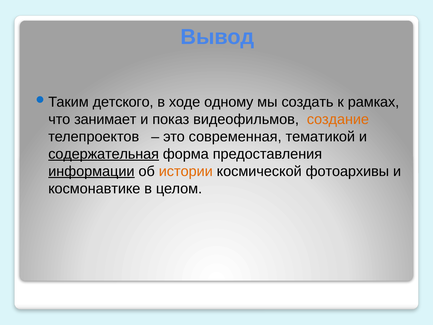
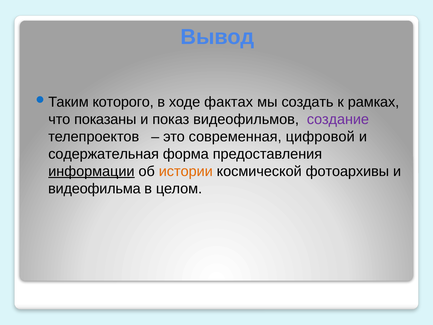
детского: детского -> которого (123, 102)
одному: одному -> фактах (229, 102)
занимает: занимает -> показаны (105, 119)
создание colour: orange -> purple (338, 119)
тематикой: тематикой -> цифровой (320, 137)
содержательная underline: present -> none (104, 154)
космонавтике: космонавтике -> видеофильма (94, 189)
